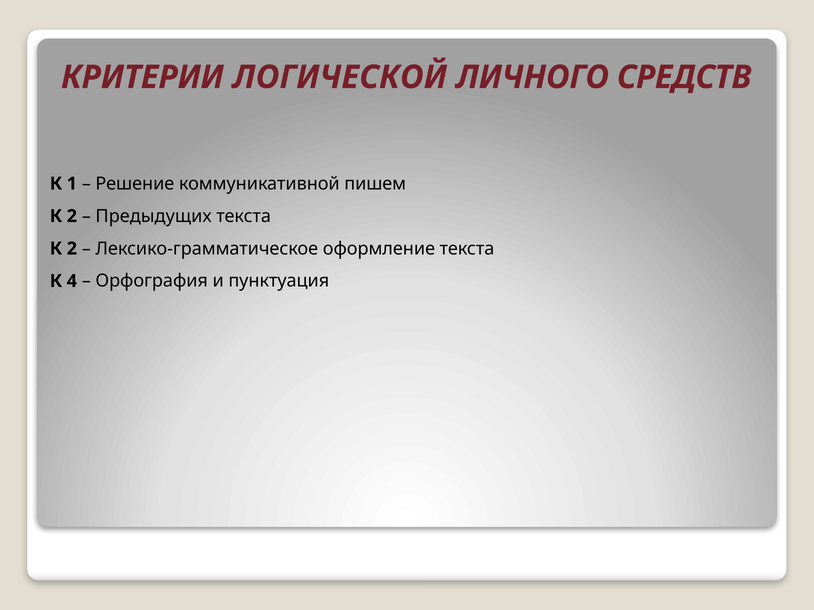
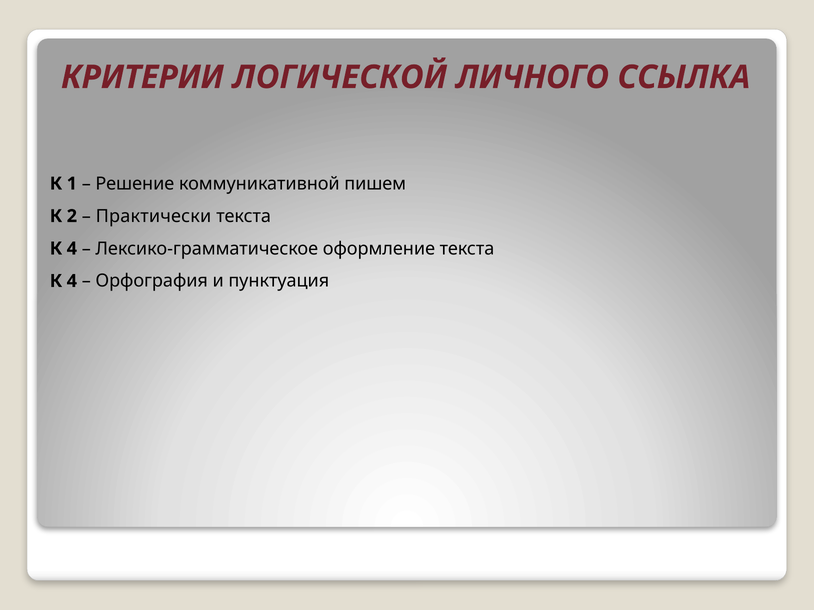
СРЕДСТВ: СРЕДСТВ -> ССЫЛКА (684, 77)
Предыдущих: Предыдущих -> Практически (154, 216)
2: 2 -> 4 (72, 249)
